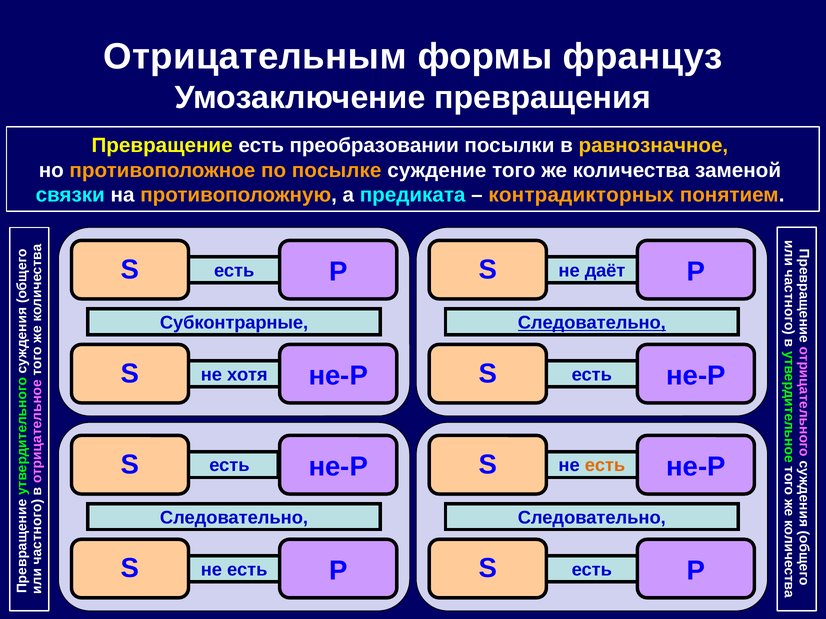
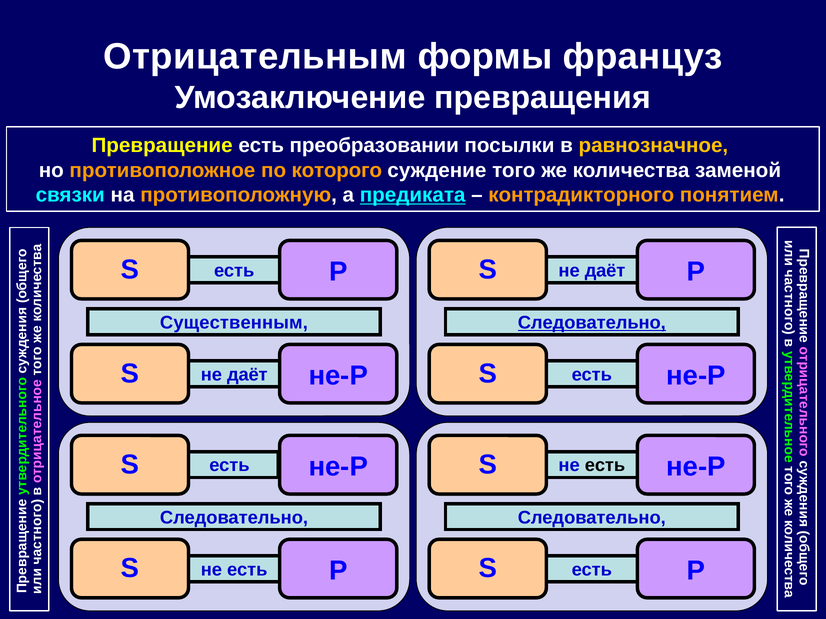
посылке: посылке -> которого (337, 171)
предиката underline: none -> present (413, 195)
контрадикторных: контрадикторных -> контрадикторного (581, 195)
Субконтрарные: Субконтрарные -> Существенным (234, 323)
хотя: хотя -> даёт (247, 375)
есть colour: orange -> black (605, 466)
